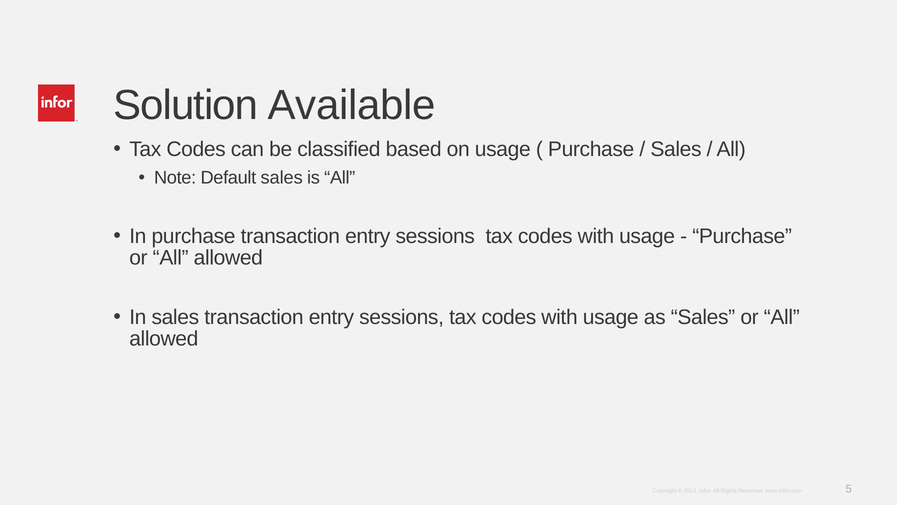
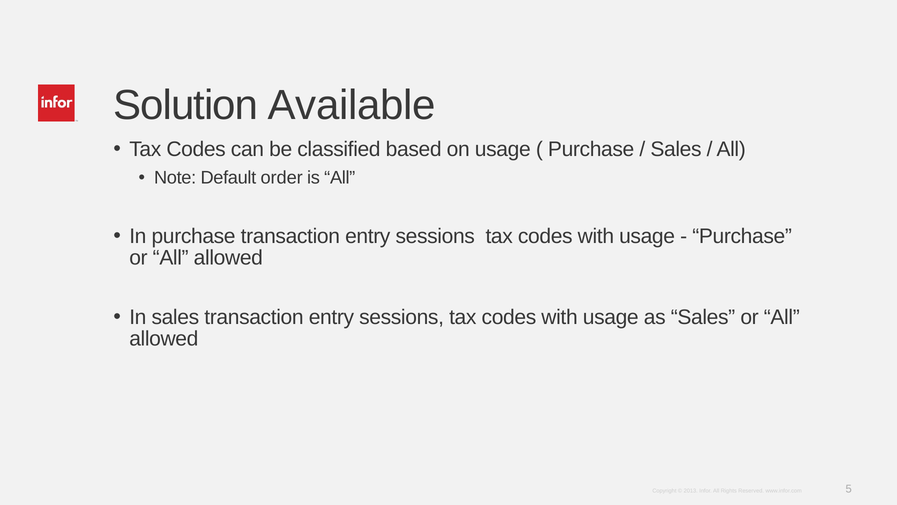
Default sales: sales -> order (282, 178)
